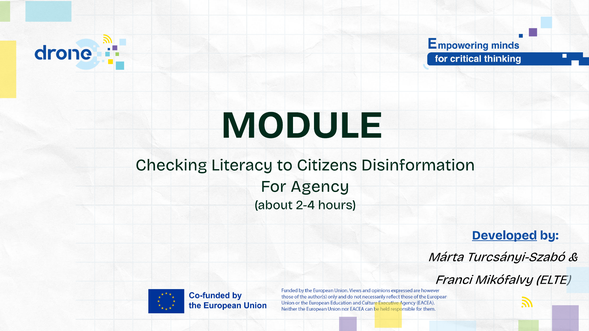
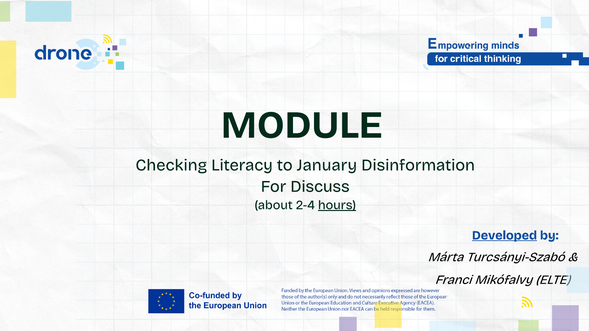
Citizens: Citizens -> January (327, 165)
Agency: Agency -> Discuss (320, 187)
hours underline: none -> present (337, 205)
